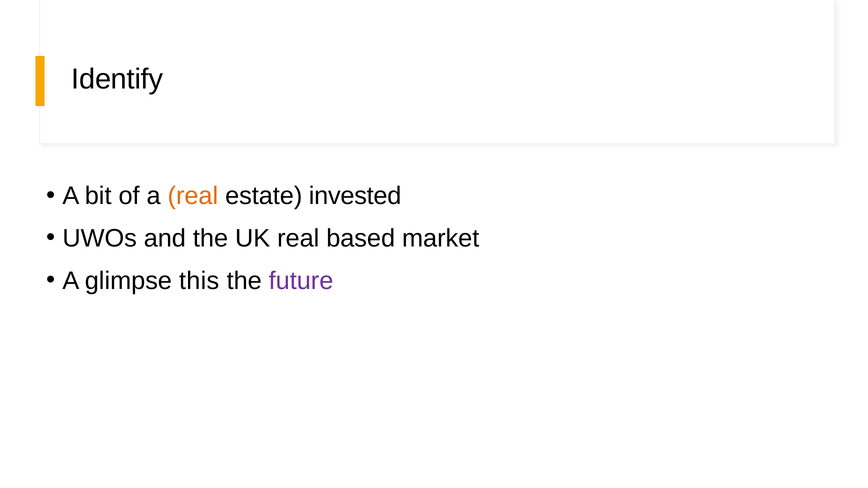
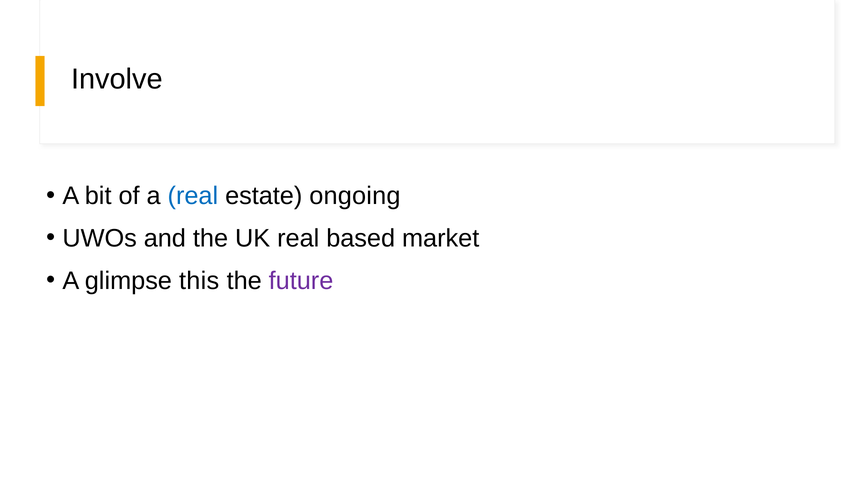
Identify: Identify -> Involve (117, 79)
real colour: orange -> blue (193, 196)
invested: invested -> ongoing (355, 196)
